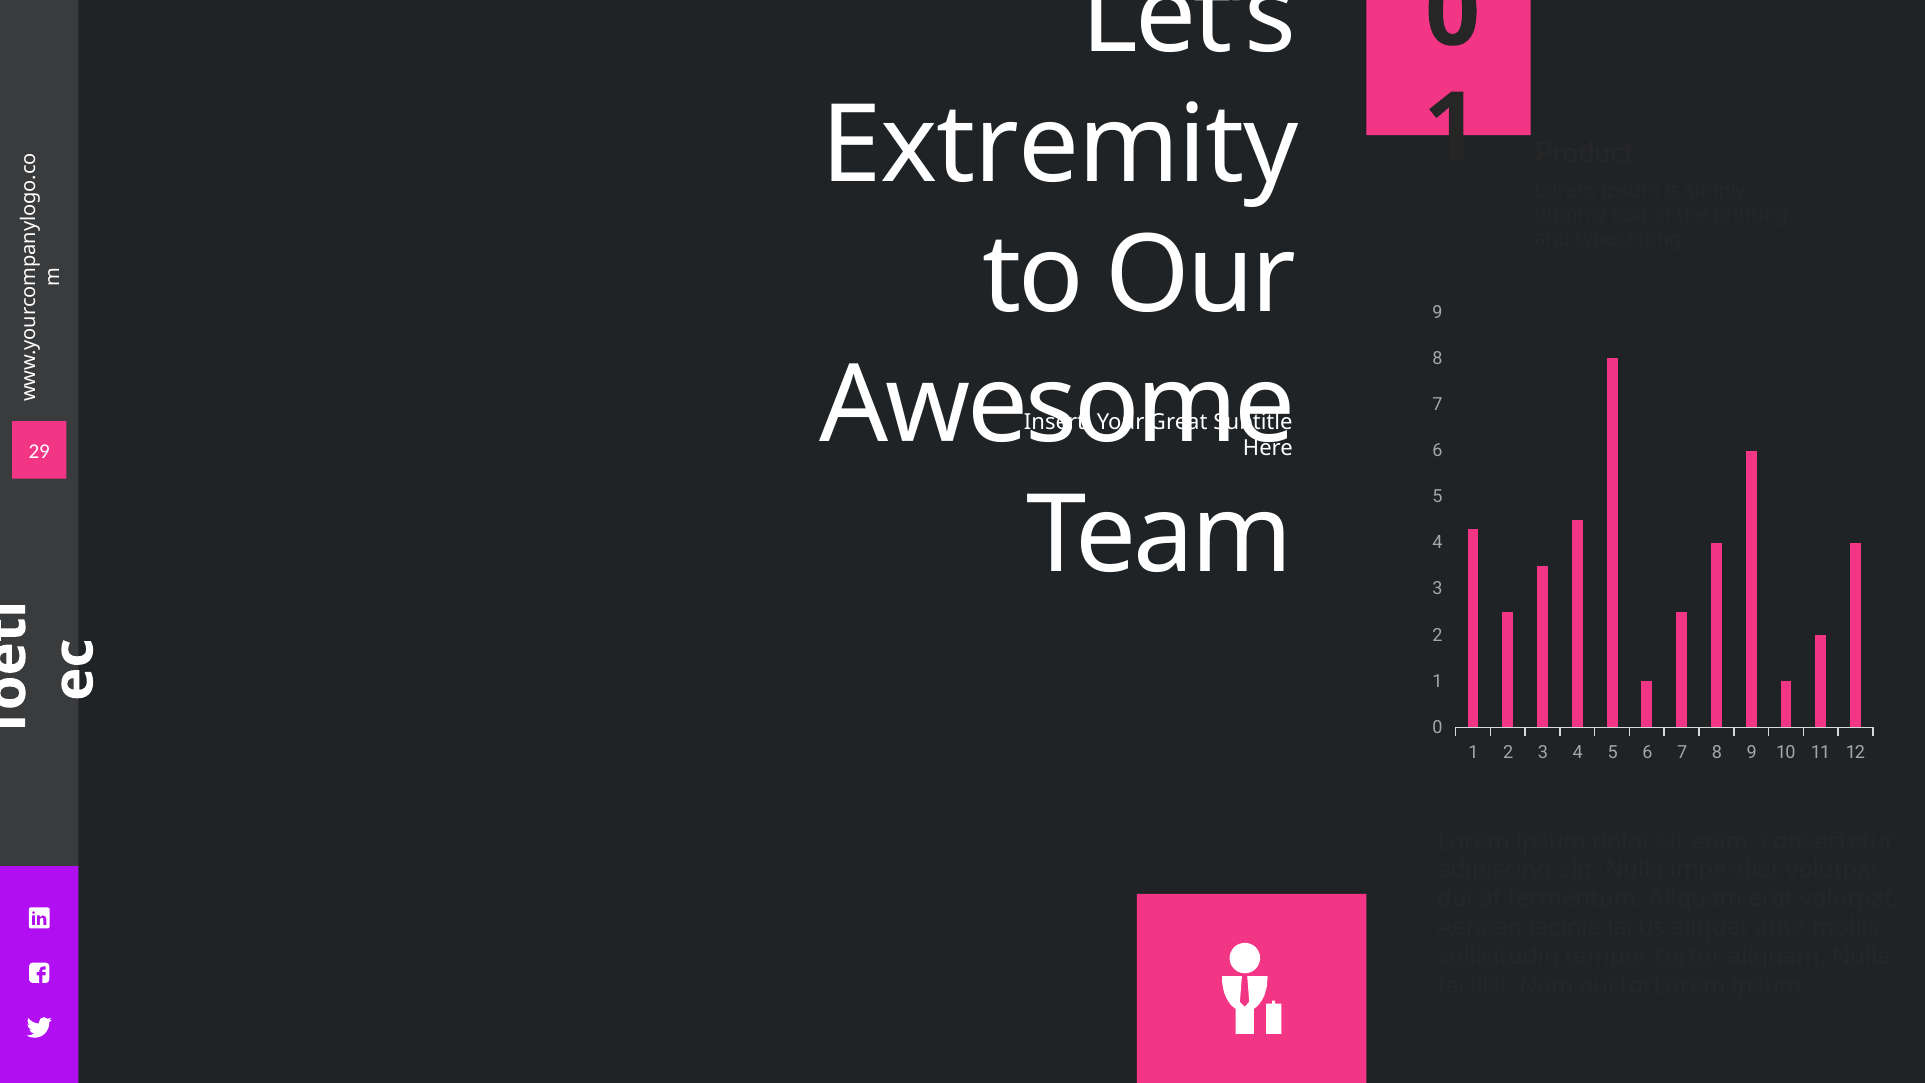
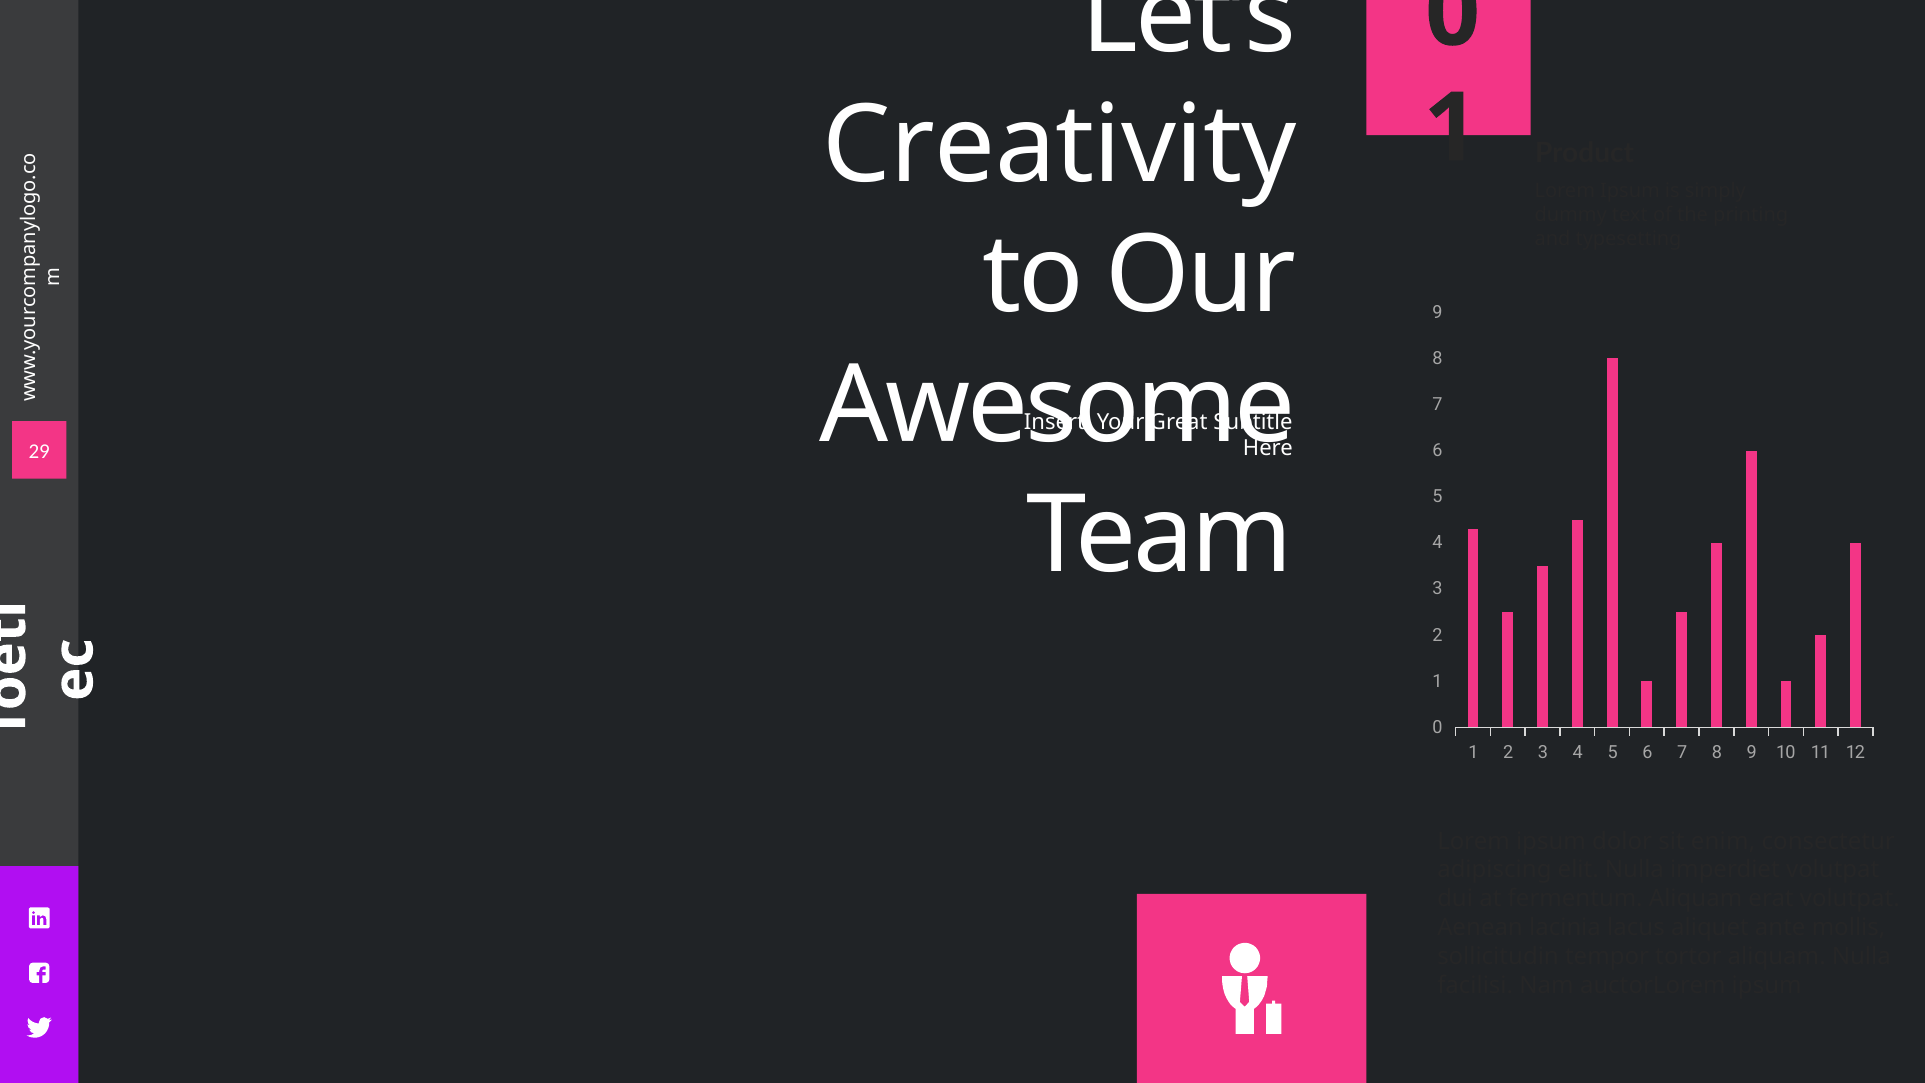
Extremity: Extremity -> Creativity (1060, 145)
